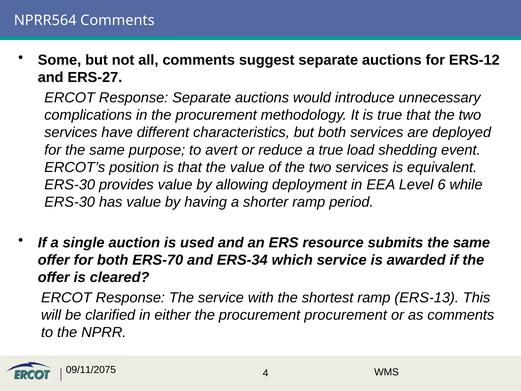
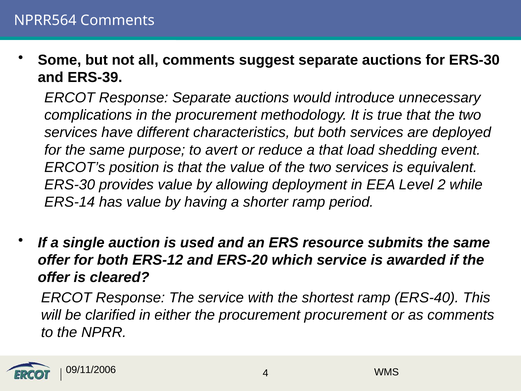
for ERS-12: ERS-12 -> ERS-30 (474, 60)
ERS-27: ERS-27 -> ERS-39 (95, 77)
a true: true -> that (331, 150)
6: 6 -> 2 (442, 185)
ERS-30: ERS-30 -> ERS-14 (70, 202)
ERS-70: ERS-70 -> ERS-12 (158, 260)
ERS-34: ERS-34 -> ERS-20 (242, 260)
ERS-13: ERS-13 -> ERS-40 (427, 297)
09/11/2075: 09/11/2075 -> 09/11/2006 (91, 370)
